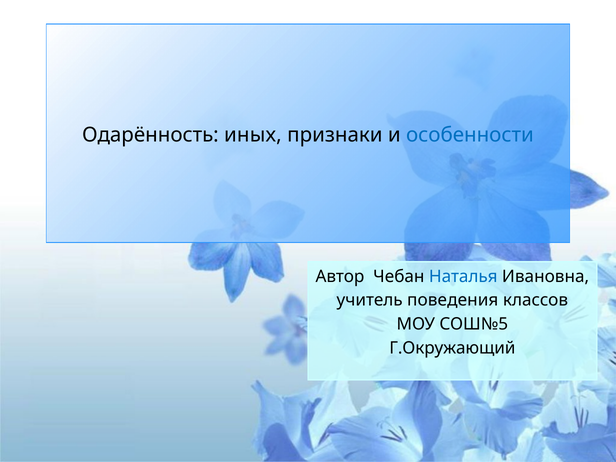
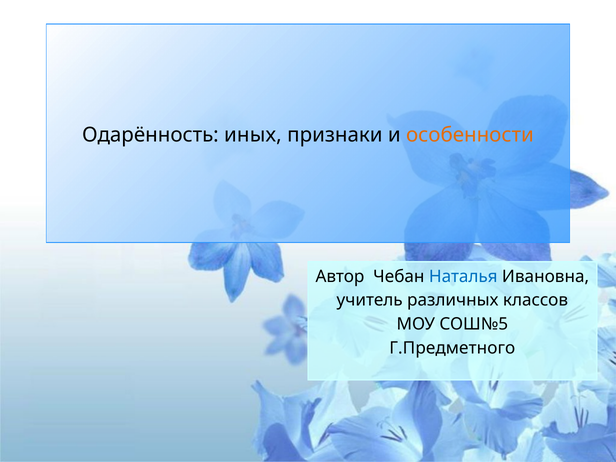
особенности colour: blue -> orange (470, 135)
поведения: поведения -> различных (453, 300)
Г.Окружающий: Г.Окружающий -> Г.Предметного (452, 348)
